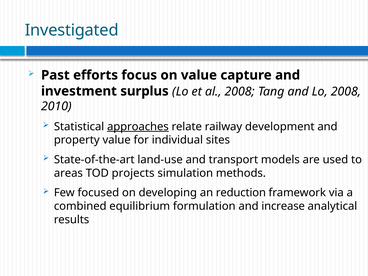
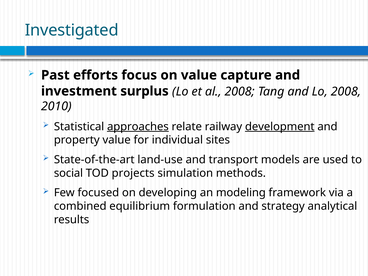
development underline: none -> present (280, 127)
areas: areas -> social (68, 173)
reduction: reduction -> modeling (241, 193)
increase: increase -> strategy (283, 206)
